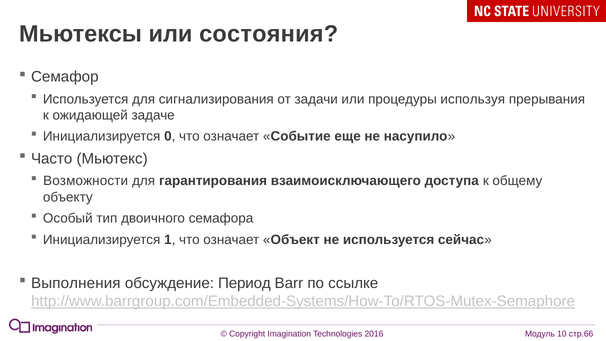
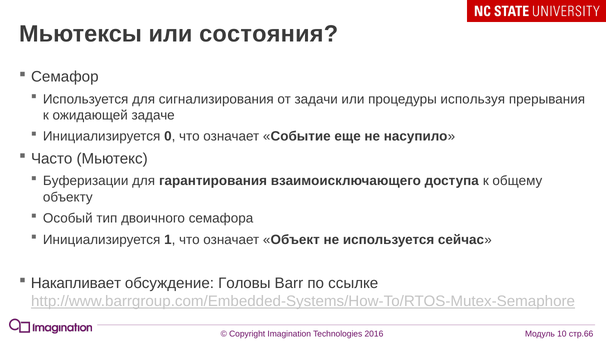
Возможности: Возможности -> Буферизации (86, 181)
Выполнения: Выполнения -> Накапливает (76, 283)
Период: Период -> Головы (244, 283)
